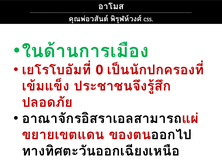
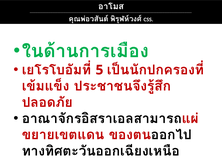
0: 0 -> 5 (99, 70)
